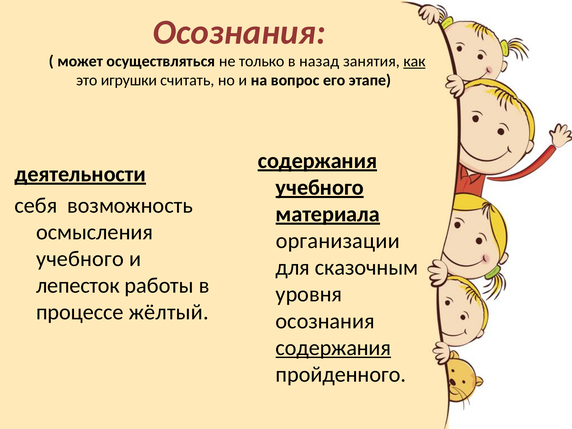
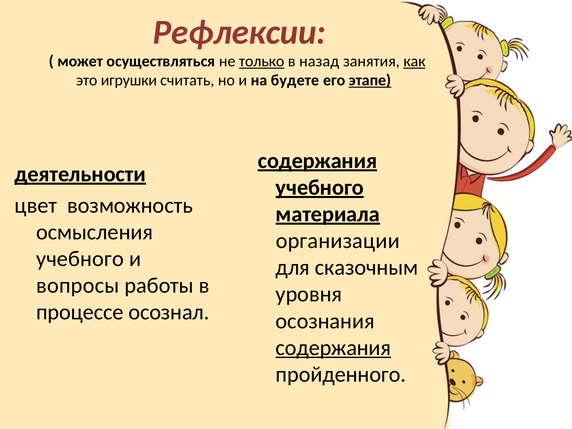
Осознания: Осознания -> Рефлексии (239, 32)
только underline: none -> present (262, 61)
вопрос: вопрос -> будете (295, 80)
этапе underline: none -> present (370, 80)
себя: себя -> цвет (36, 205)
лепесток: лепесток -> вопросы (78, 285)
жёлтый: жёлтый -> осознал (169, 312)
